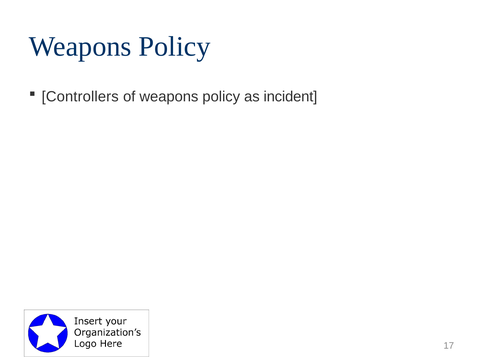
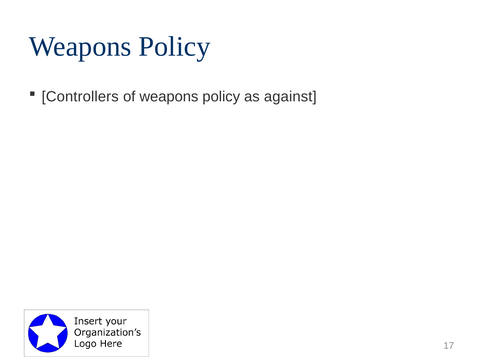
incident: incident -> against (290, 97)
